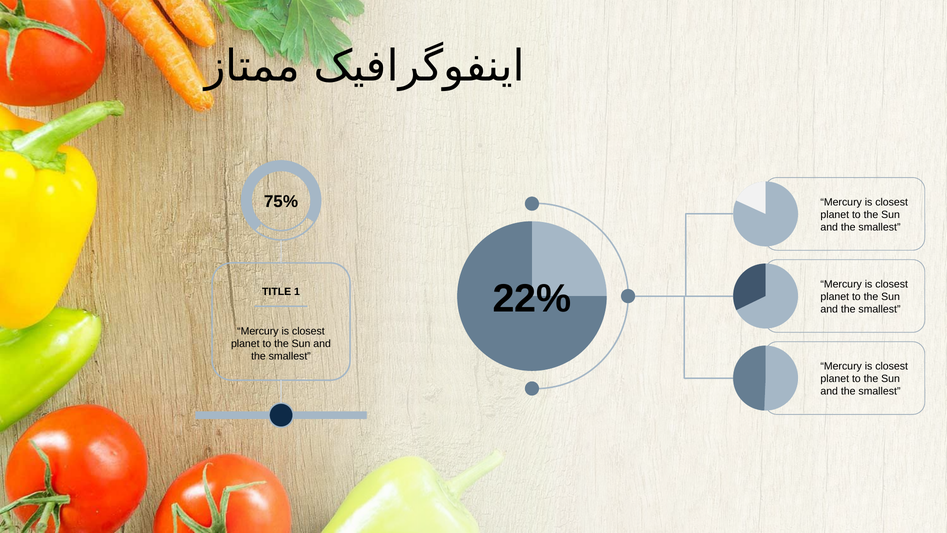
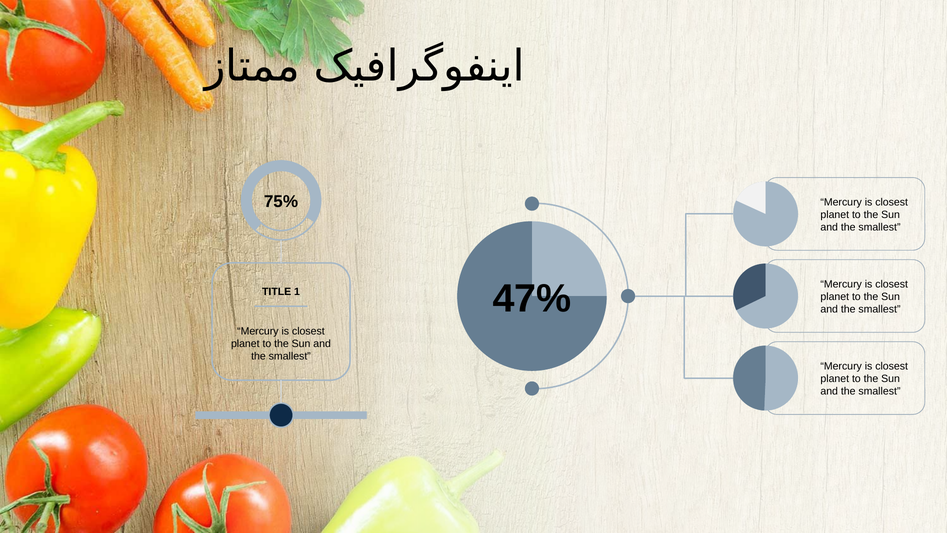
22%: 22% -> 47% (532, 299)
